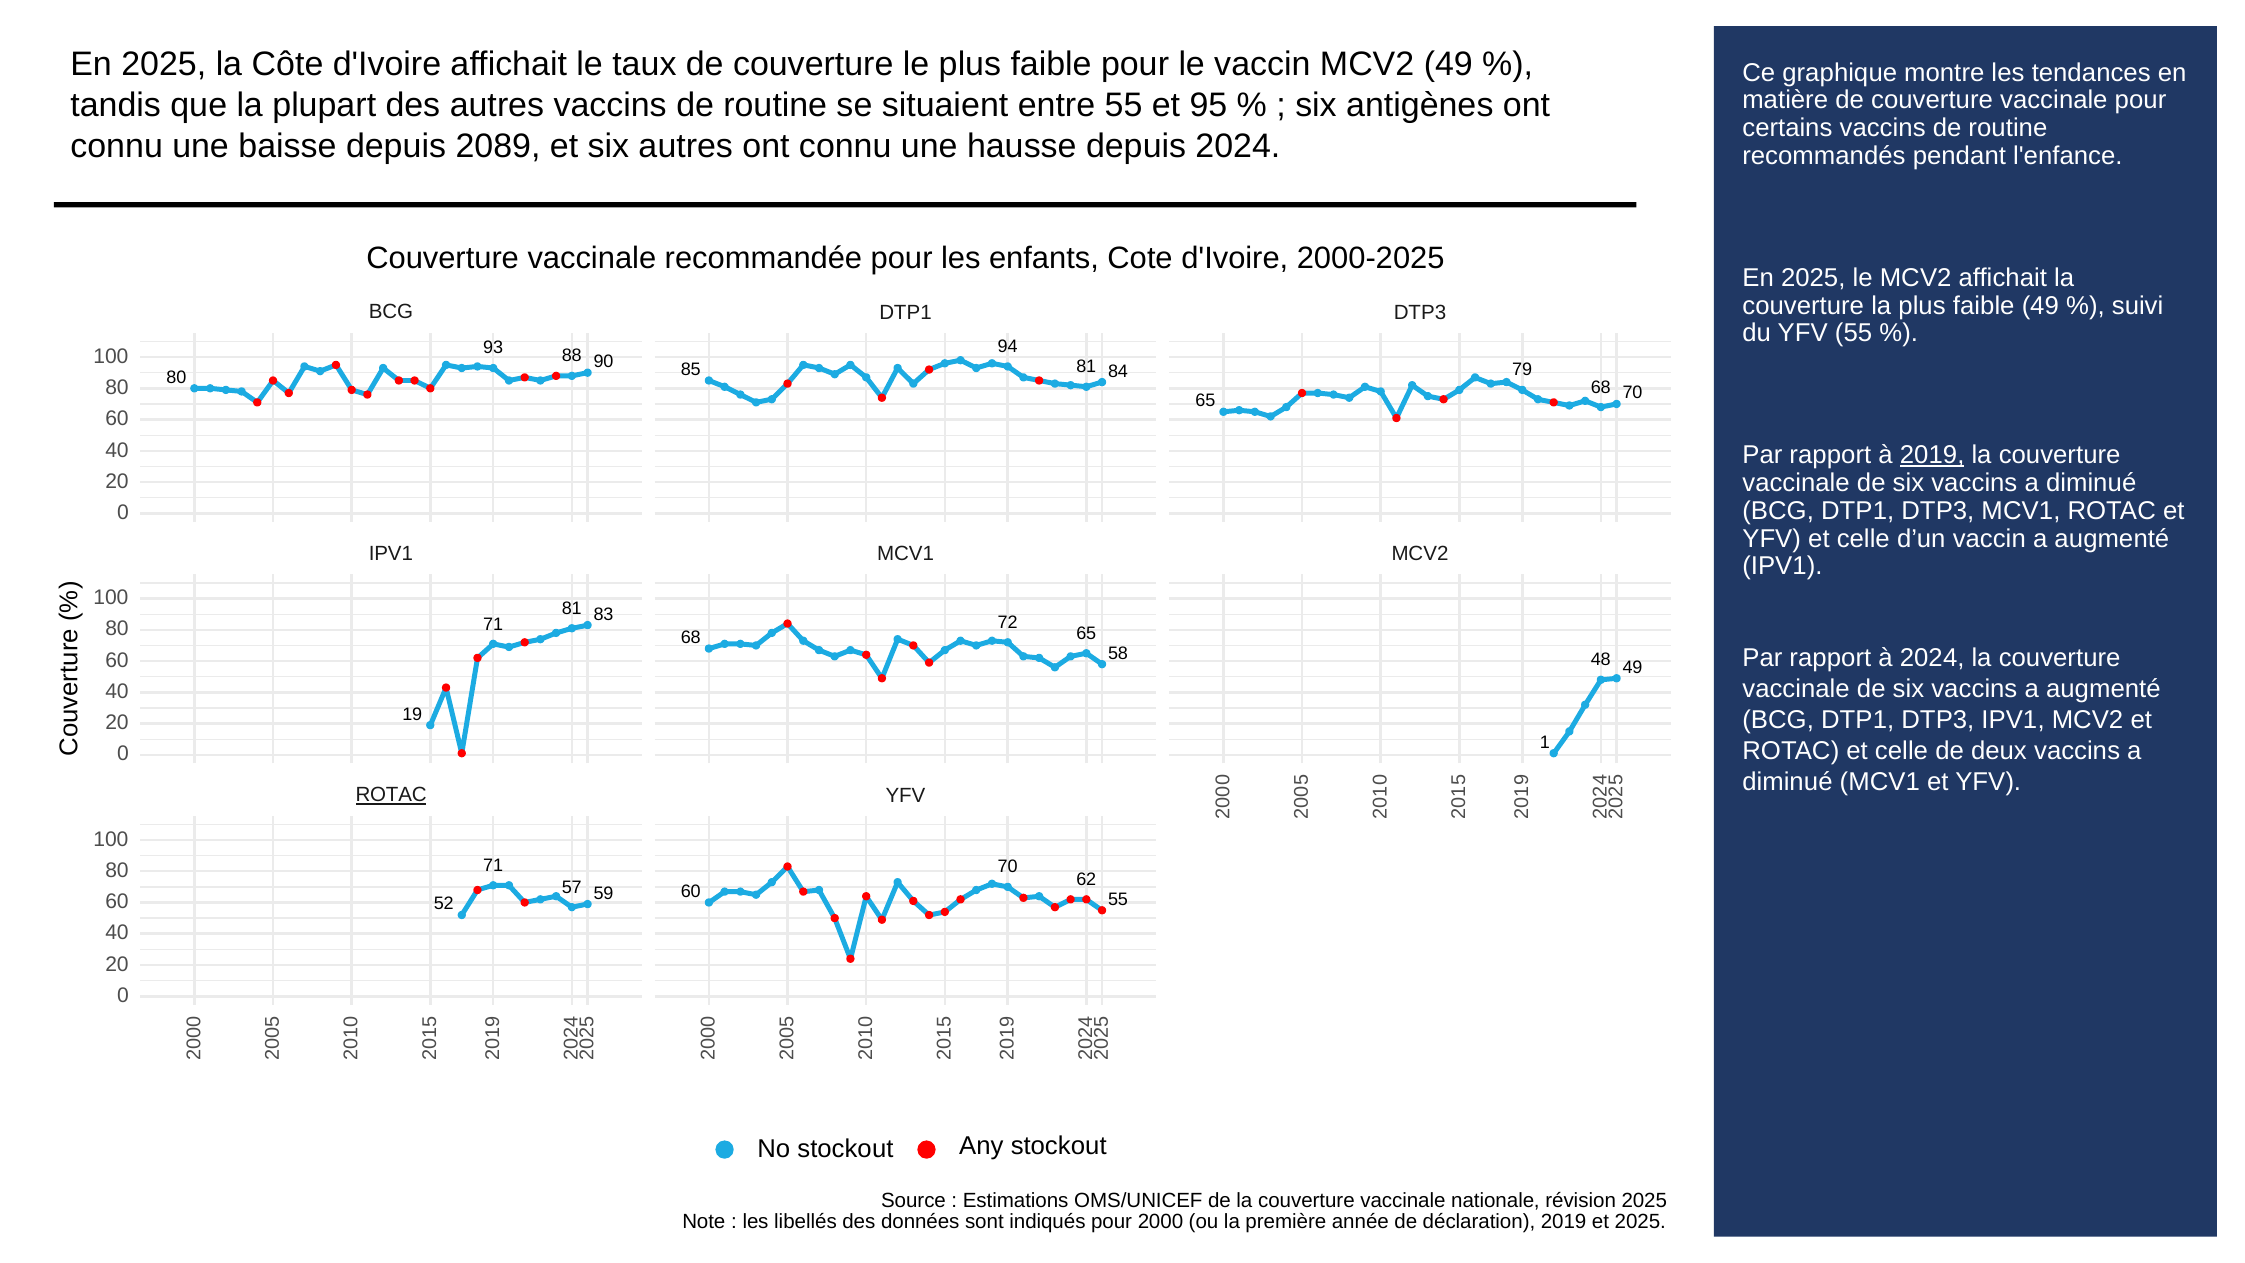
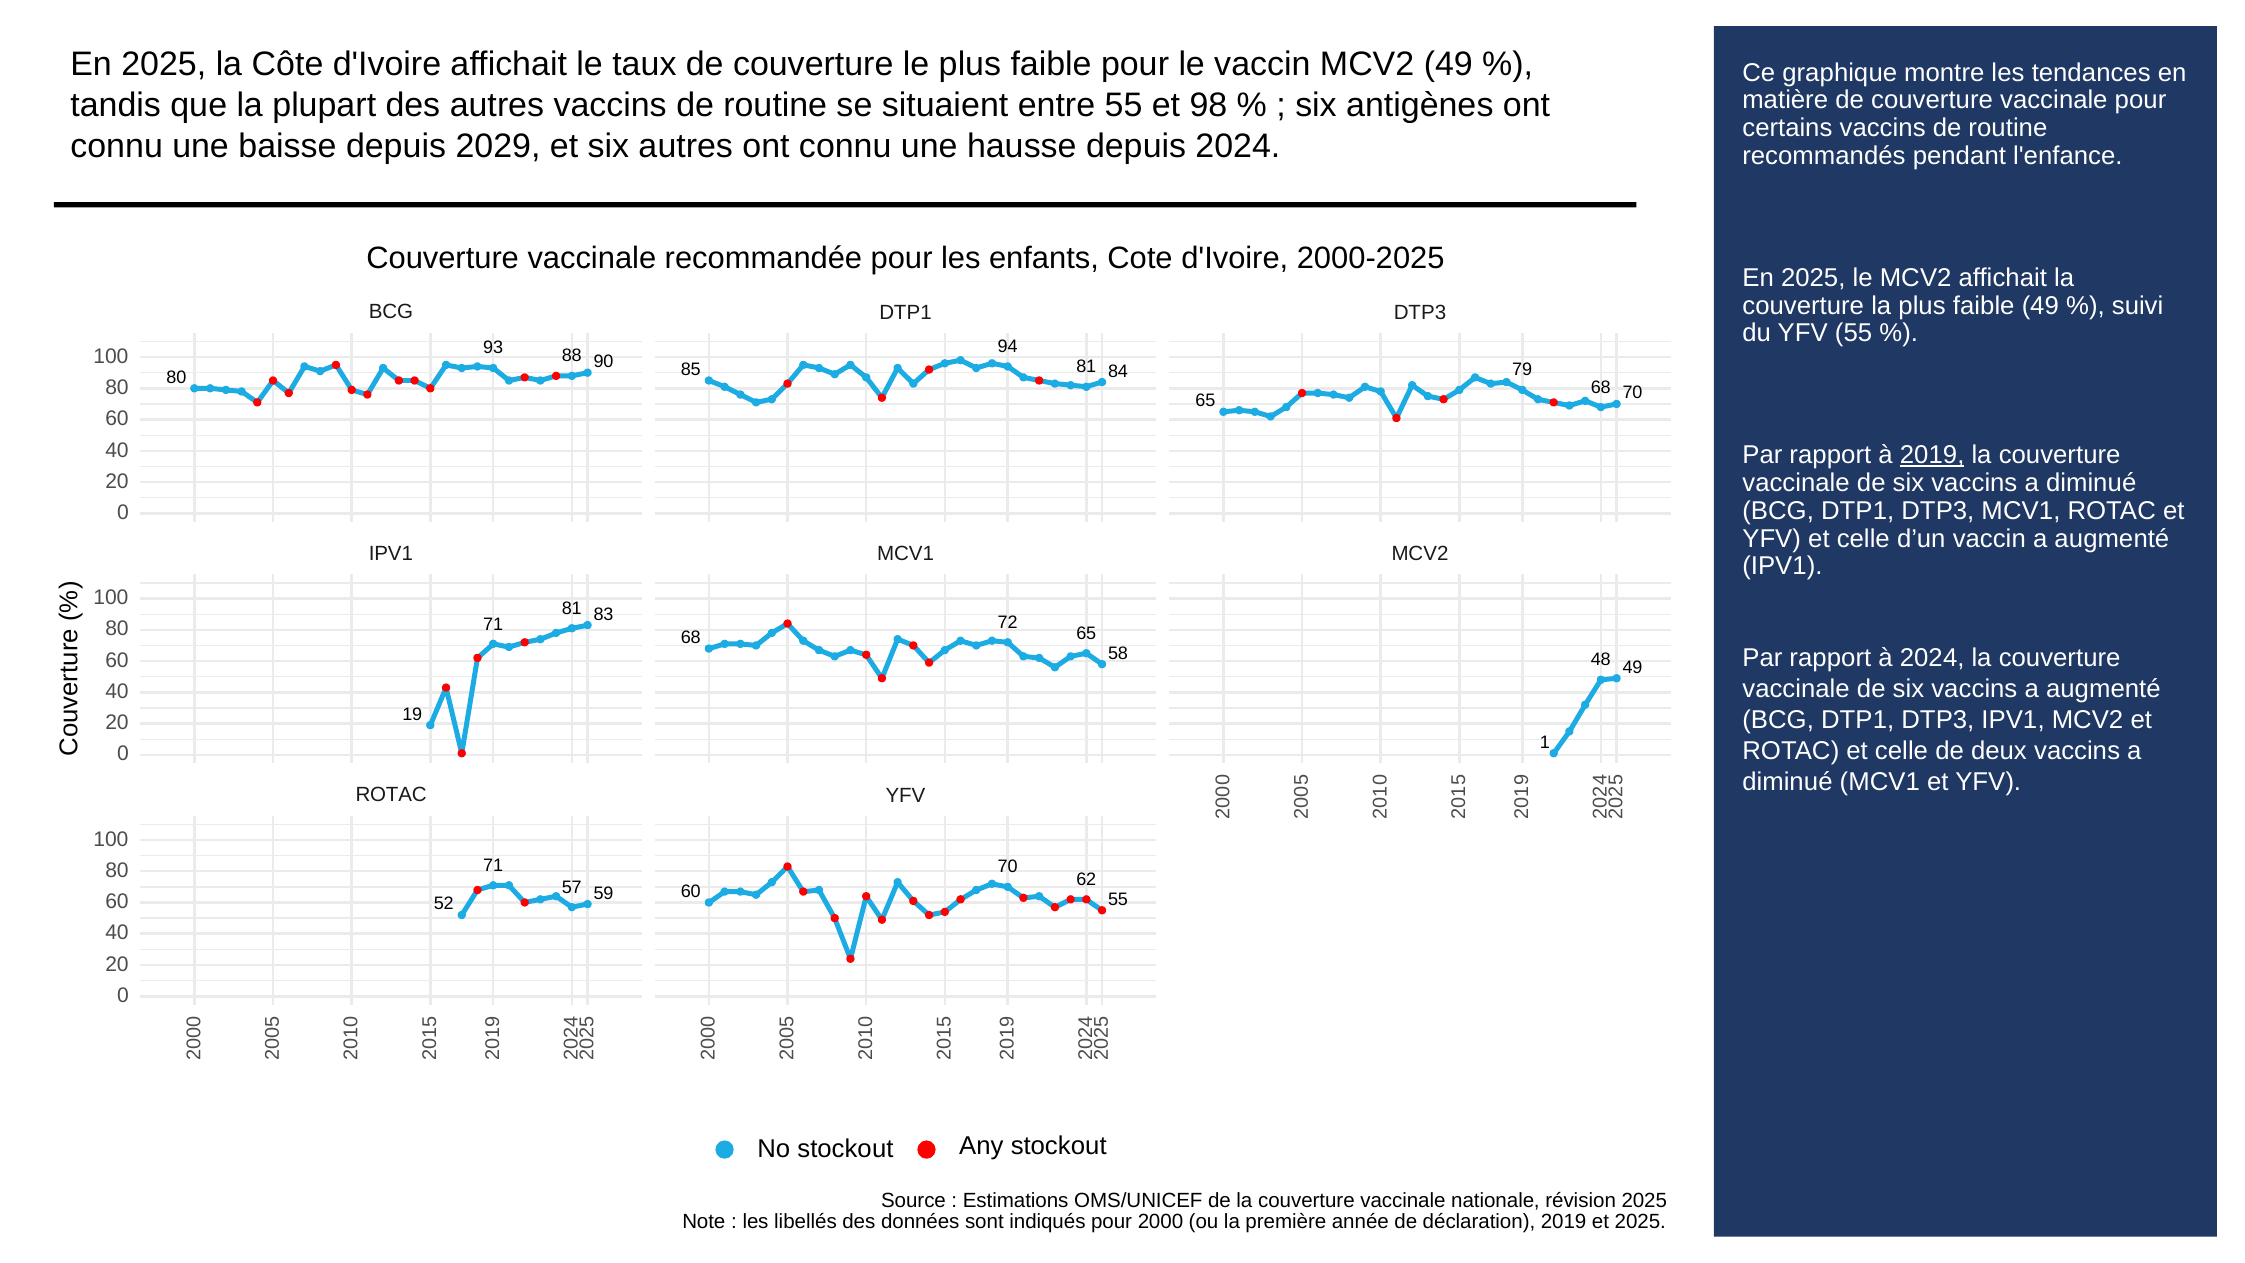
95: 95 -> 98 (1208, 105)
2089: 2089 -> 2029 (498, 146)
ROTAC underline: present -> none (391, 795)
